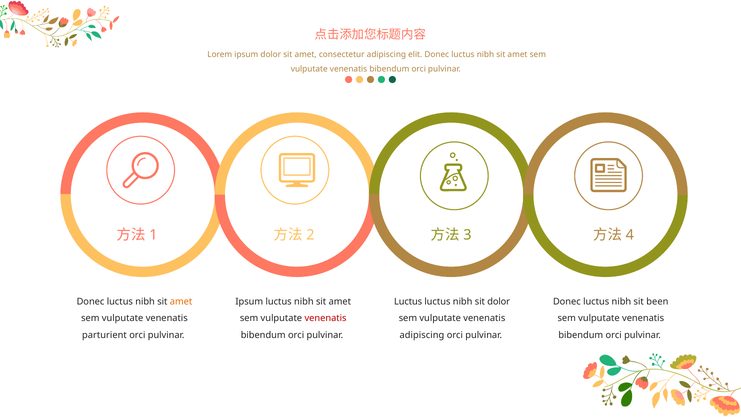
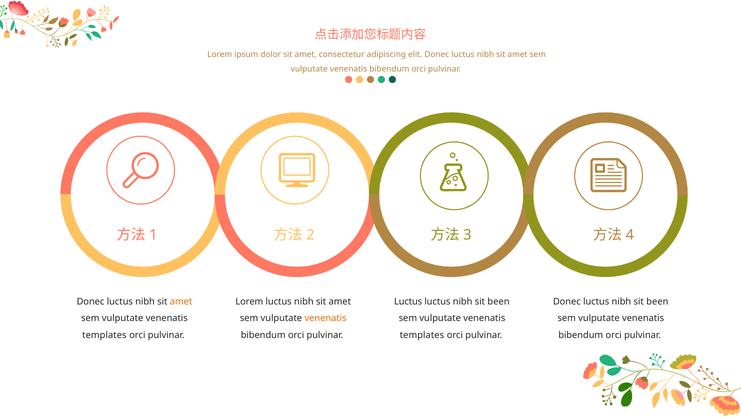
Ipsum: Ipsum -> Lorem (249, 301)
dolor: dolor -> been (499, 301)
venenatis colour: red -> orange (326, 318)
parturient: parturient -> templates (104, 335)
adipiscing: adipiscing -> templates (422, 335)
